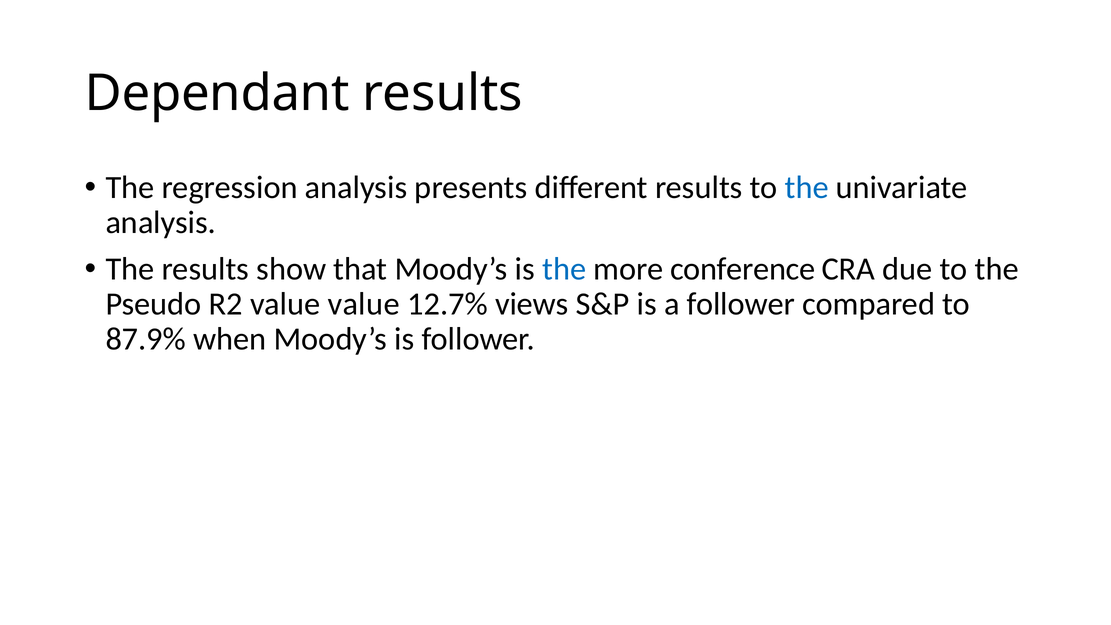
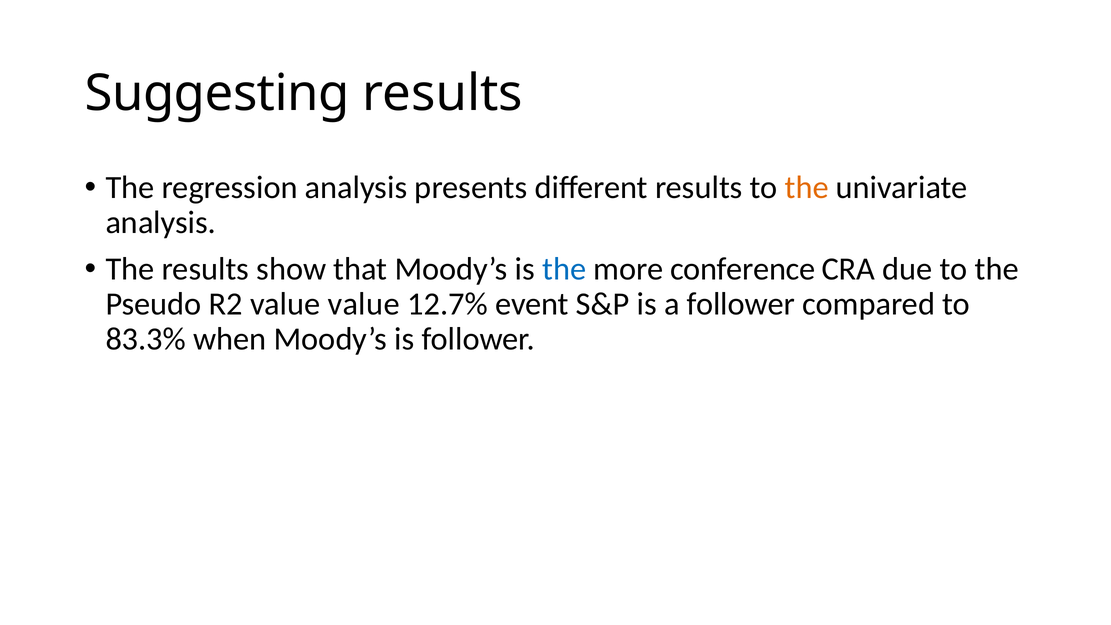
Dependant: Dependant -> Suggesting (217, 93)
the colour: blue -> orange (807, 188)
views: views -> event (532, 304)
87.9%: 87.9% -> 83.3% (146, 339)
